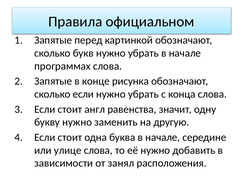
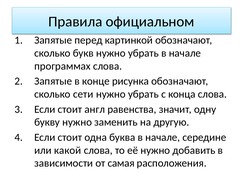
сколько если: если -> сети (83, 94)
улице: улице -> какой (68, 150)
занял: занял -> самая (121, 163)
